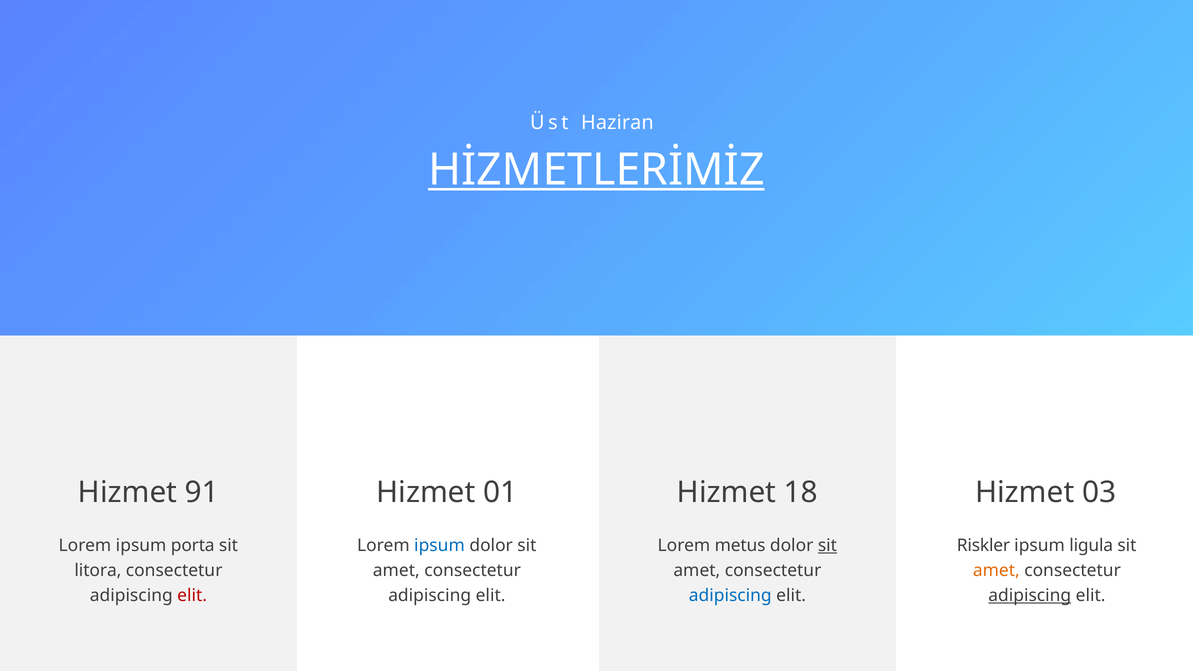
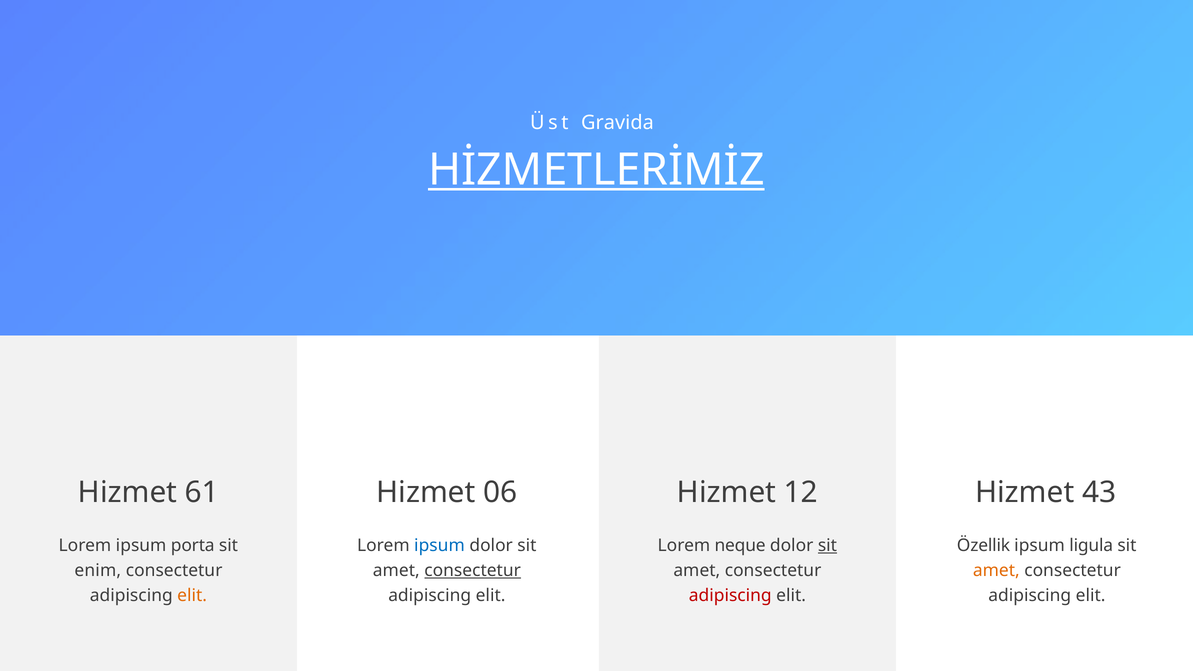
Haziran: Haziran -> Gravida (617, 123)
91: 91 -> 61 (202, 492)
01: 01 -> 06 (500, 492)
18: 18 -> 12 (801, 492)
03: 03 -> 43 (1099, 492)
metus: metus -> neque (740, 545)
Riskler: Riskler -> Özellik (983, 545)
litora: litora -> enim (98, 570)
consectetur underline: none -> present (473, 570)
elit colour: red -> orange (192, 595)
adipiscing colour: blue -> red (730, 595)
adipiscing underline: present -> none (1030, 595)
